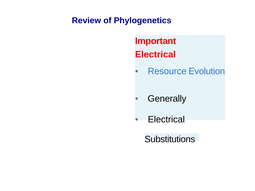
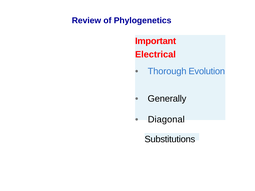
Resource: Resource -> Thorough (167, 71)
Electrical: Electrical -> Diagonal (166, 120)
